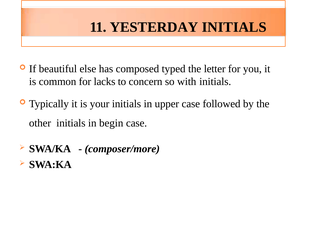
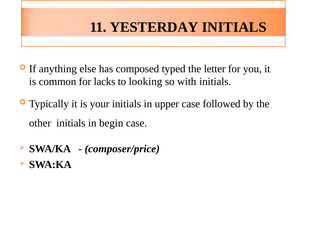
beautiful: beautiful -> anything (58, 69)
concern: concern -> looking (145, 82)
composer/more: composer/more -> composer/price (122, 149)
